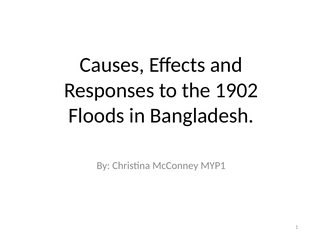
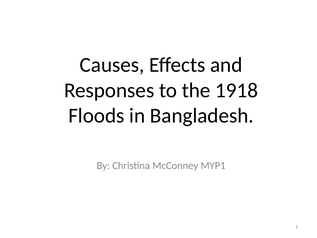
1902: 1902 -> 1918 (237, 90)
